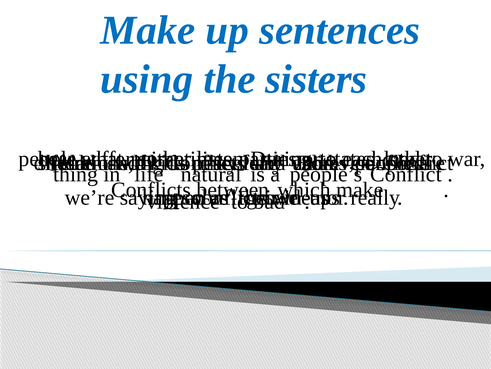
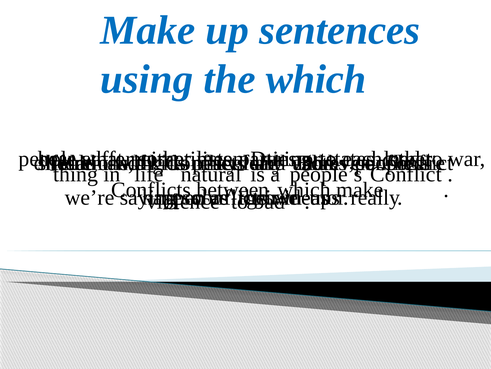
the sisters: sisters -> which (316, 79)
